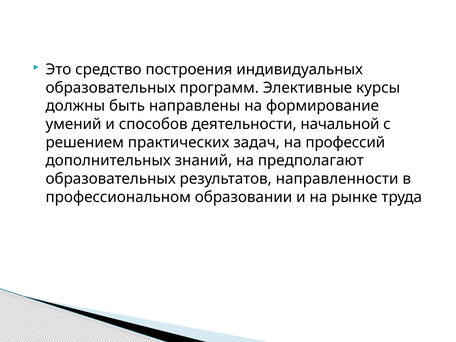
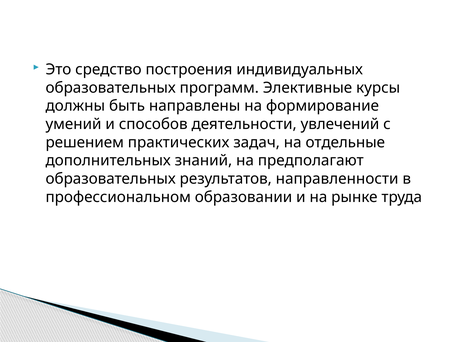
начальной: начальной -> увлечений (340, 124)
профессий: профессий -> отдельные (345, 142)
